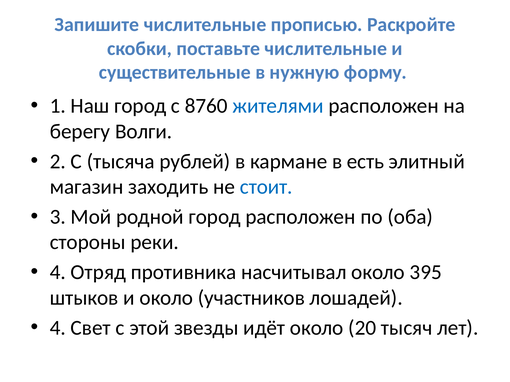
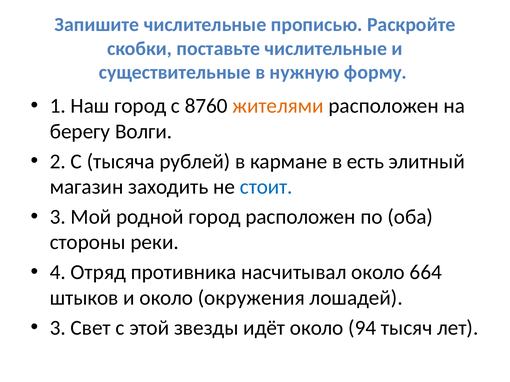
жителями colour: blue -> orange (278, 106)
395: 395 -> 664 (426, 273)
участников: участников -> окружения (251, 298)
4: 4 -> 3 (58, 328)
20: 20 -> 94 (362, 328)
